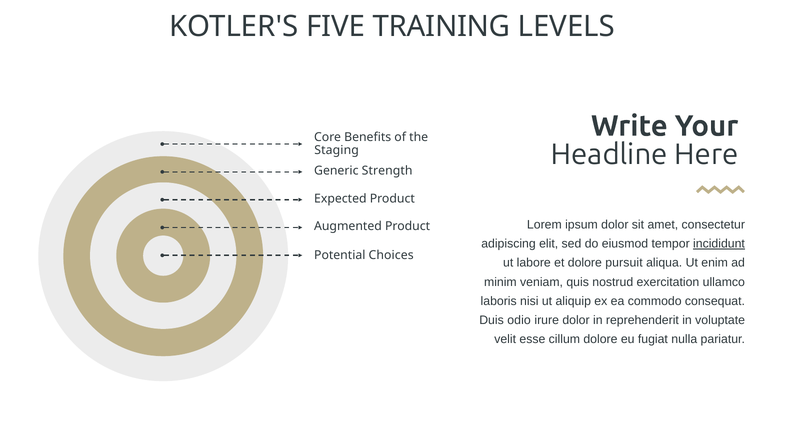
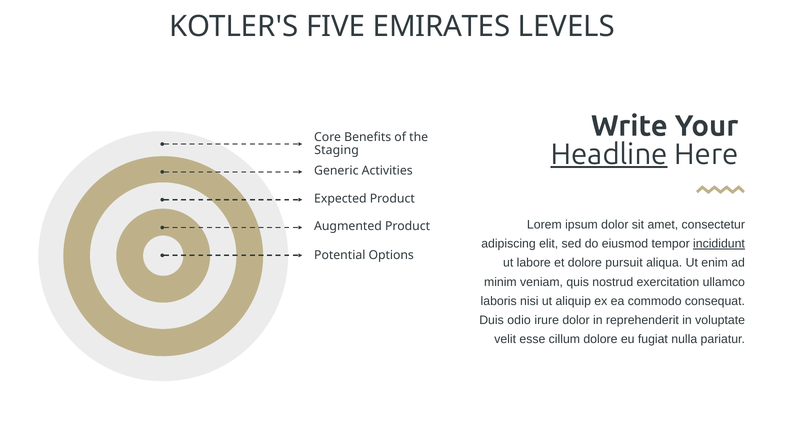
TRAINING: TRAINING -> EMIRATES (442, 26)
Headline underline: none -> present (609, 154)
Strength: Strength -> Activities (387, 171)
Choices: Choices -> Options (391, 255)
